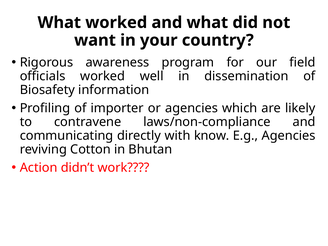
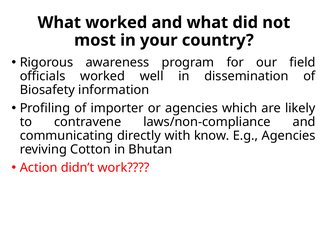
want: want -> most (95, 40)
